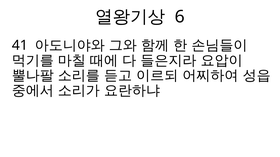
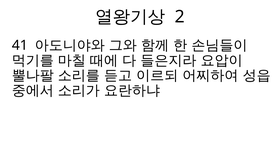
6: 6 -> 2 (180, 17)
